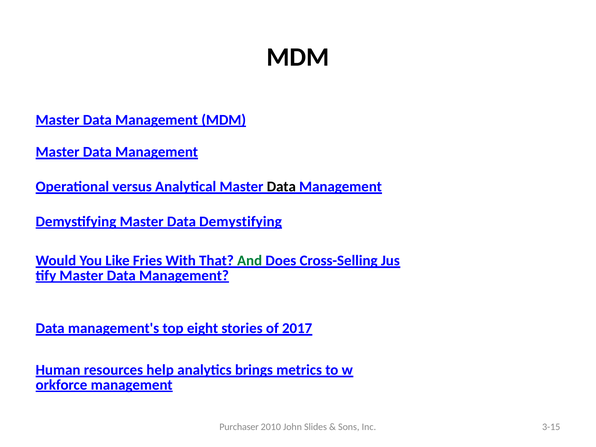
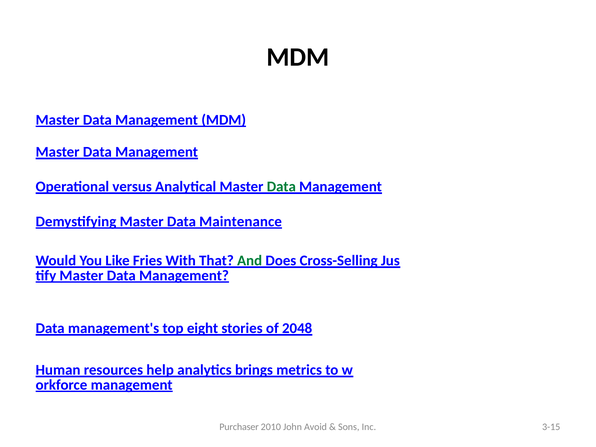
Data colour: black -> green (281, 187)
Data Demystifying: Demystifying -> Maintenance (241, 222)
2017: 2017 -> 2048 (297, 328)
Slides: Slides -> Avoid (315, 427)
